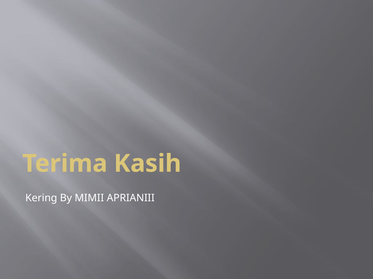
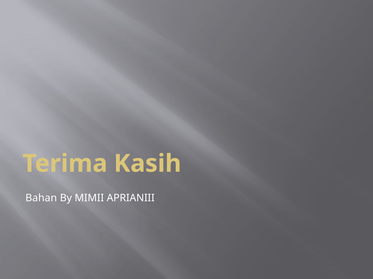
Kering: Kering -> Bahan (41, 198)
